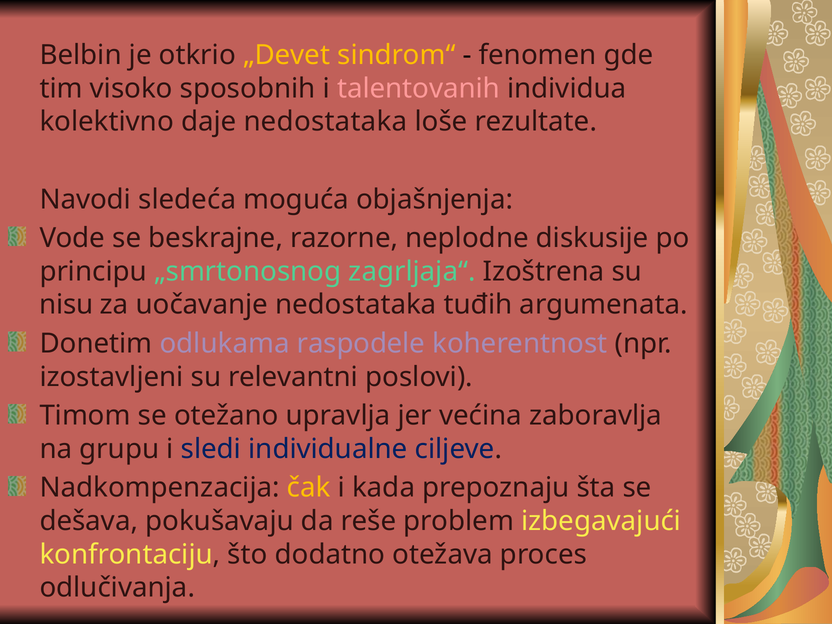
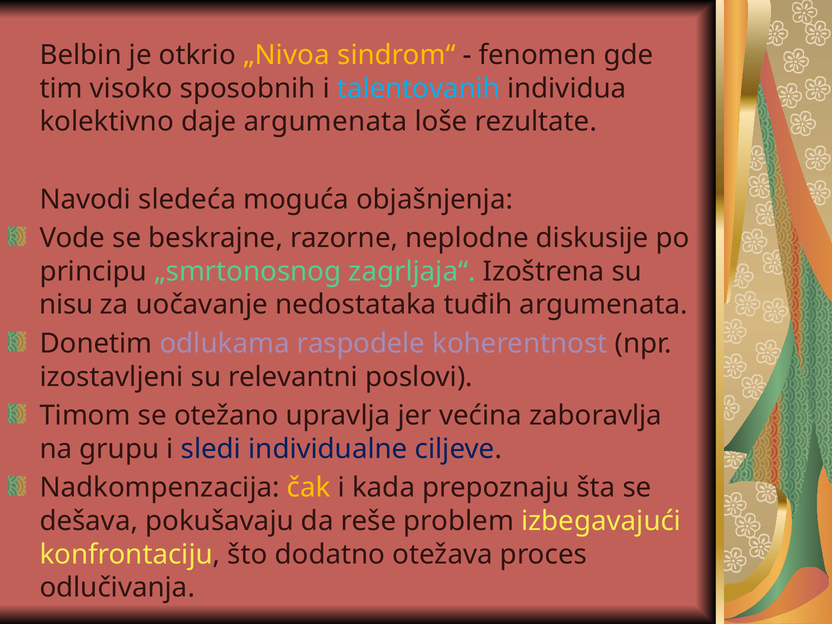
„Devet: „Devet -> „Nivoa (287, 55)
talentovanih colour: pink -> light blue (418, 89)
daje nedostataka: nedostataka -> argumenata (325, 122)
